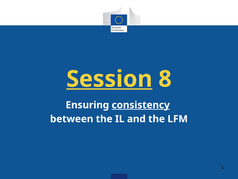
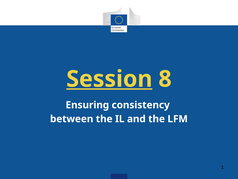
consistency underline: present -> none (141, 105)
